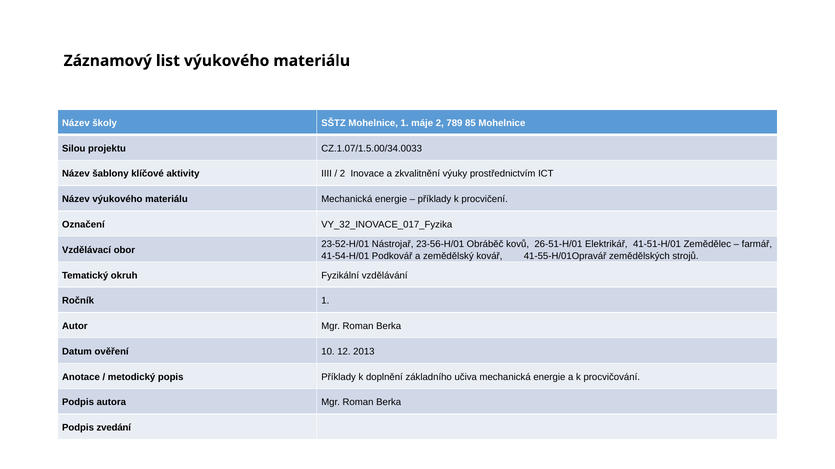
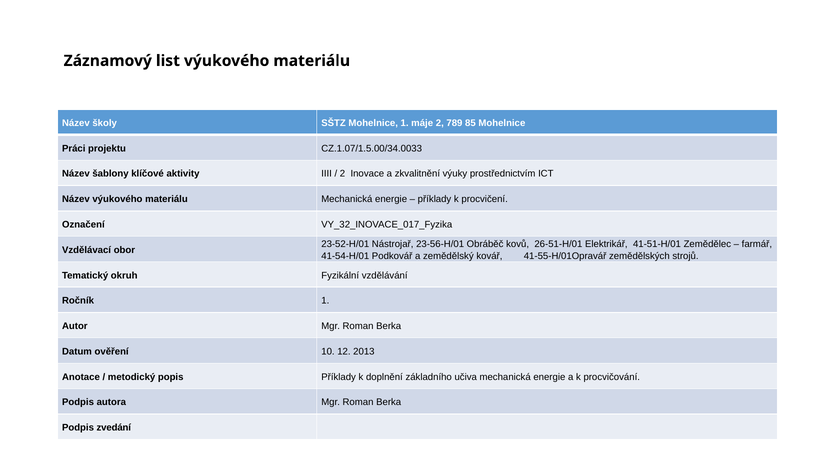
Silou: Silou -> Práci (74, 149)
